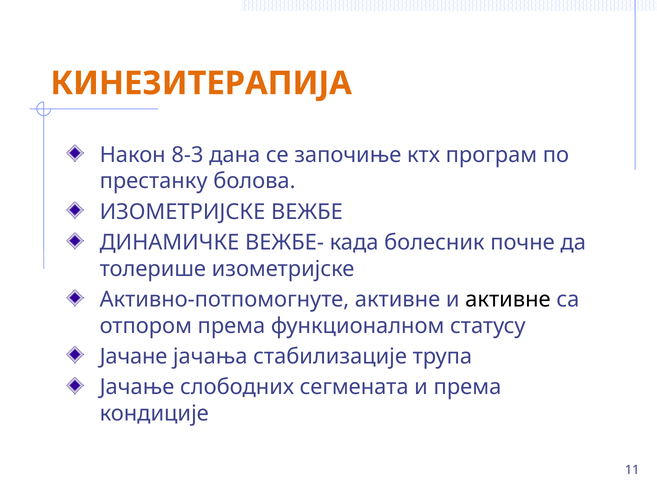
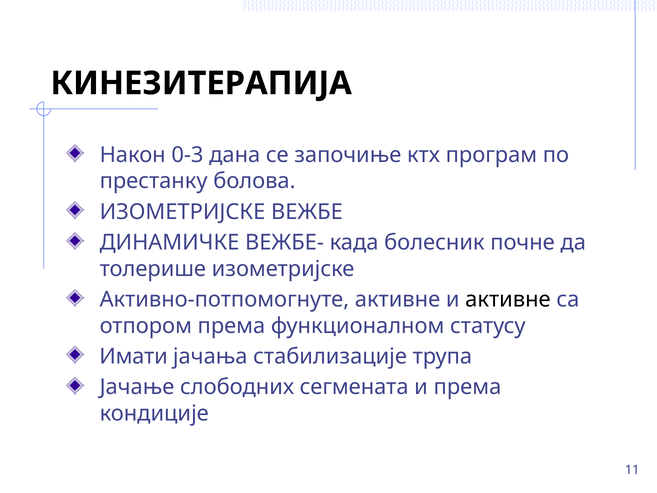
КИНЕЗИТЕРАПИЈА colour: orange -> black (201, 83)
8-3: 8-3 -> 0-3 (187, 155)
Јачане: Јачане -> Имати (134, 356)
